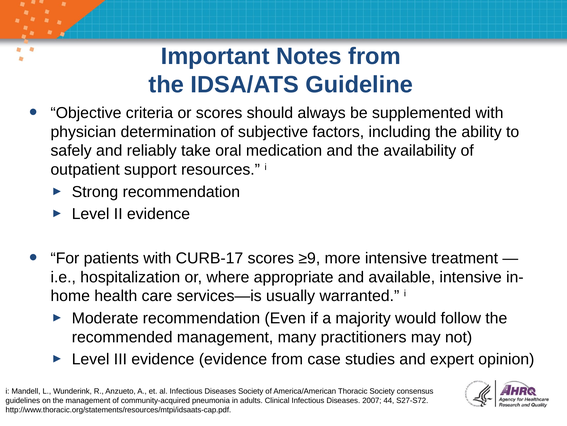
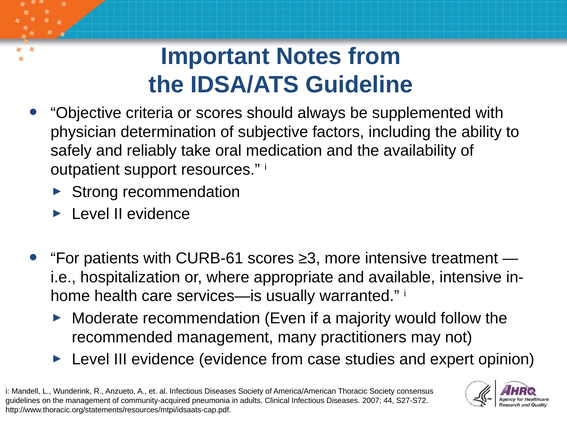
CURB-17: CURB-17 -> CURB-61 (209, 258)
≥9: ≥9 -> ≥3 (309, 258)
